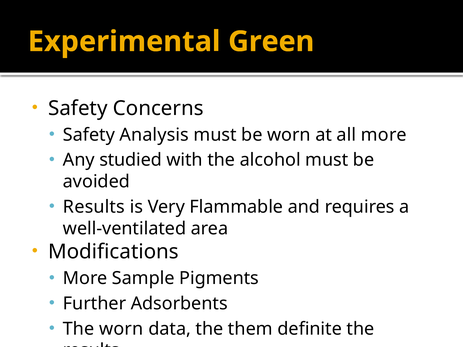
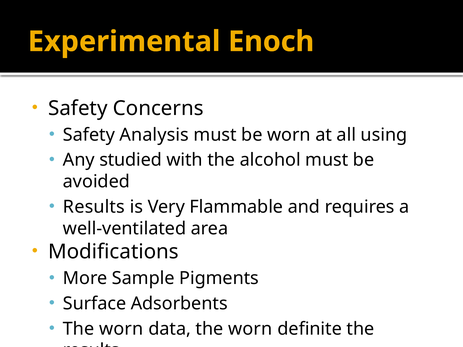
Green: Green -> Enoch (271, 42)
all more: more -> using (384, 135)
Further: Further -> Surface (95, 304)
data the them: them -> worn (250, 329)
